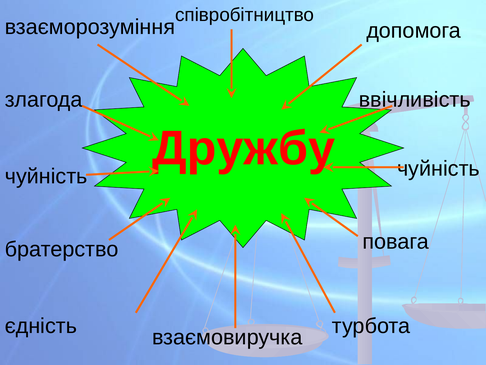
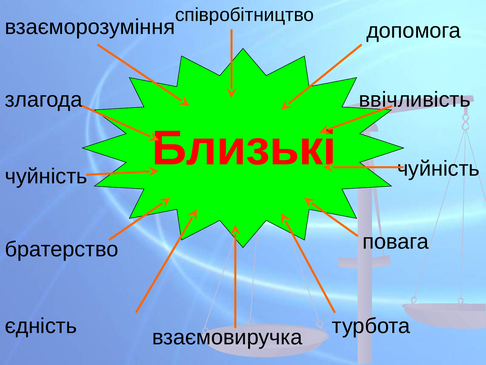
Дружбу: Дружбу -> Близькі (244, 148)
